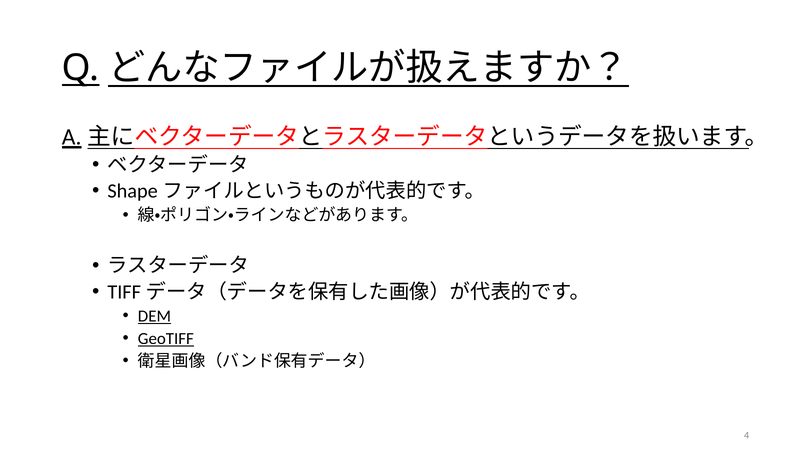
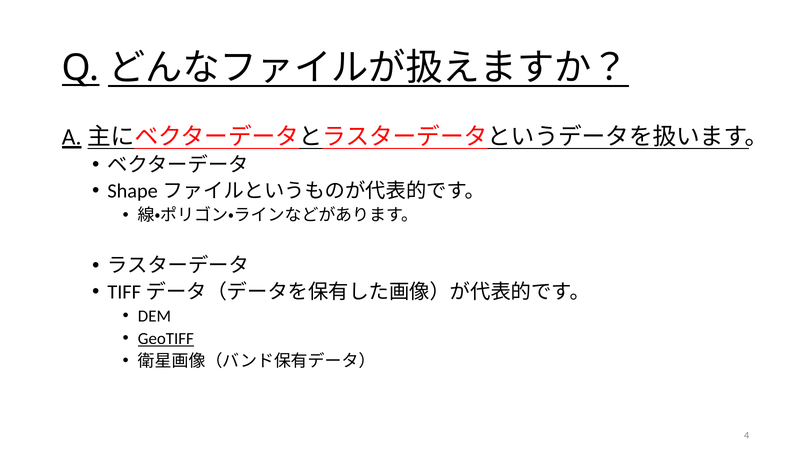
DEM underline: present -> none (154, 316)
